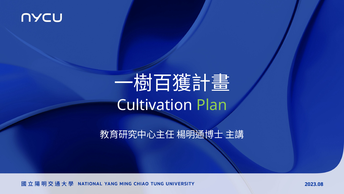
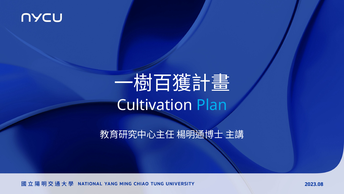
Plan colour: light green -> light blue (212, 105)
